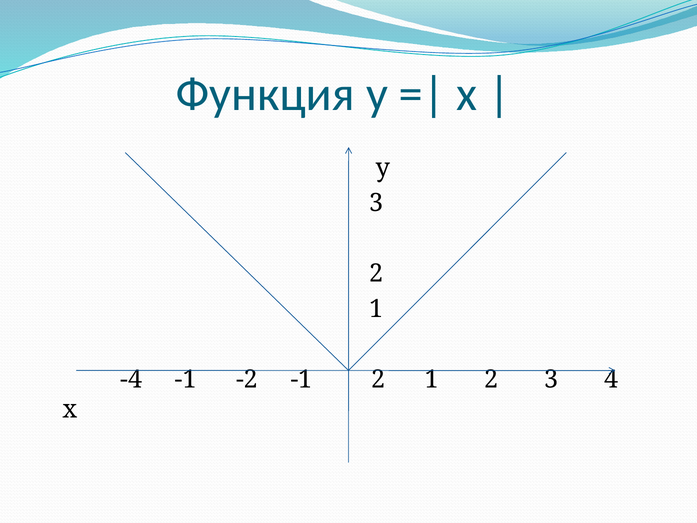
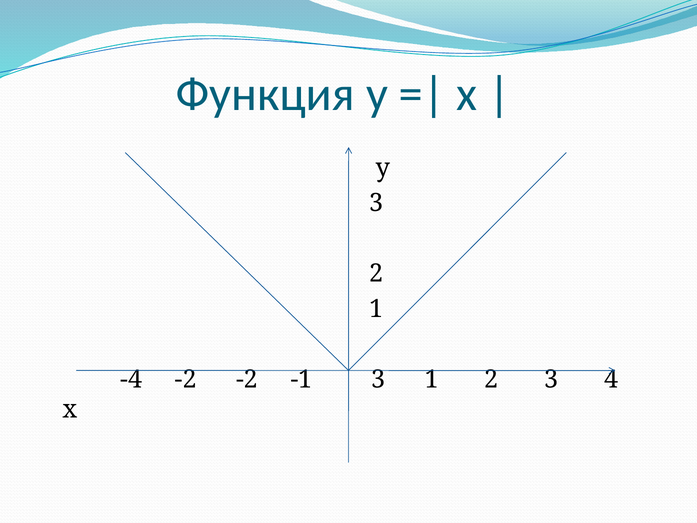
-4 -1: -1 -> -2 (186, 379)
-1 2: 2 -> 3 (378, 379)
